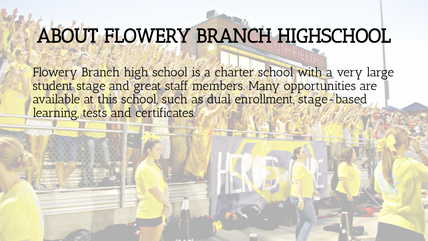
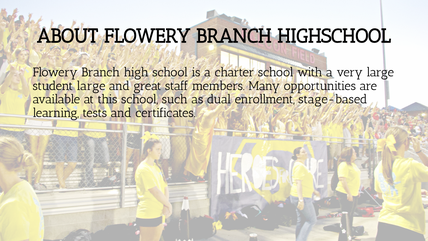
student stage: stage -> large (91, 86)
